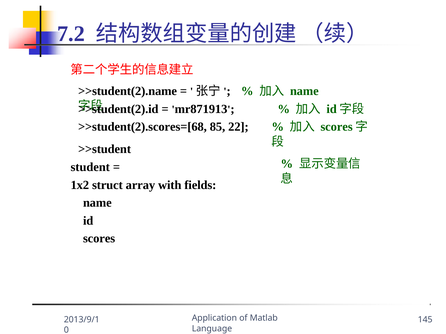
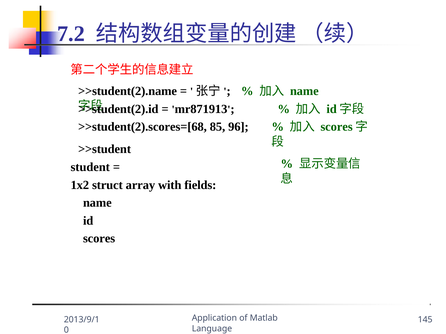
22: 22 -> 96 (238, 127)
